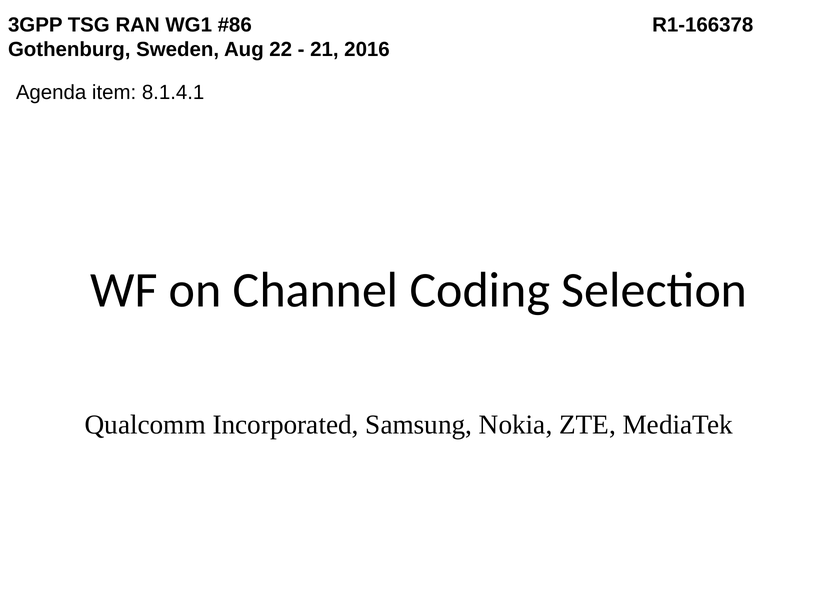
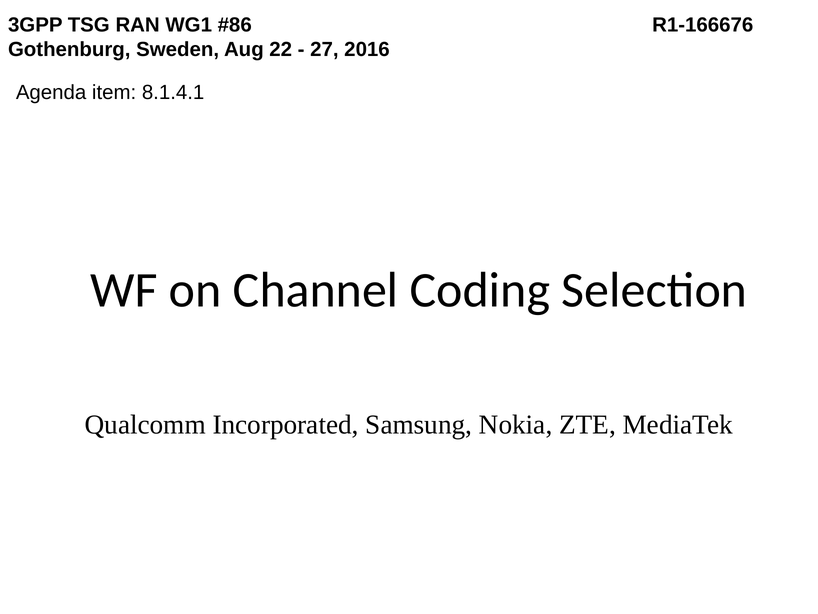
R1-166378: R1-166378 -> R1-166676 (703, 25)
21: 21 -> 27 (324, 49)
